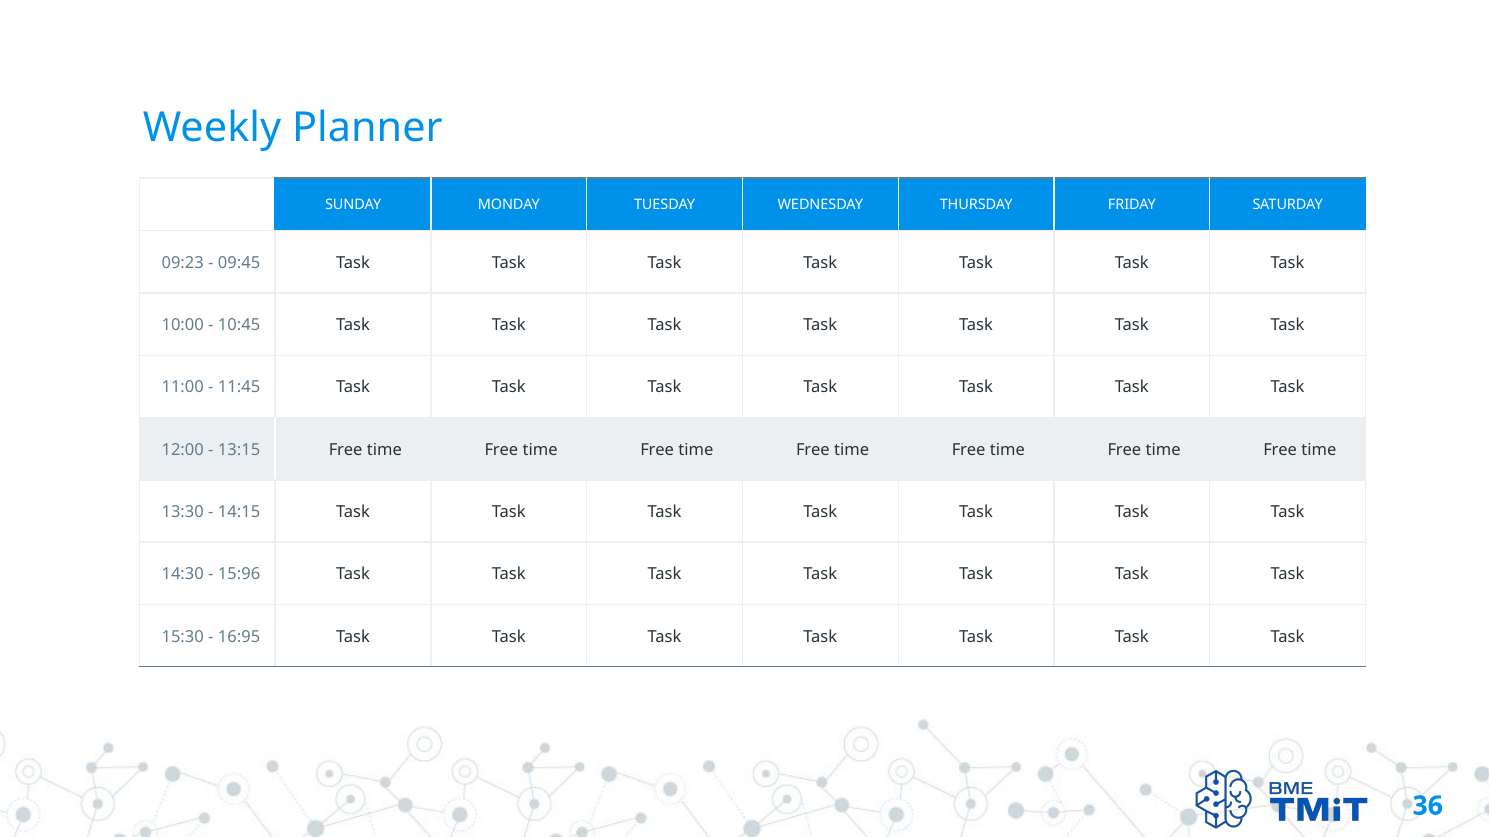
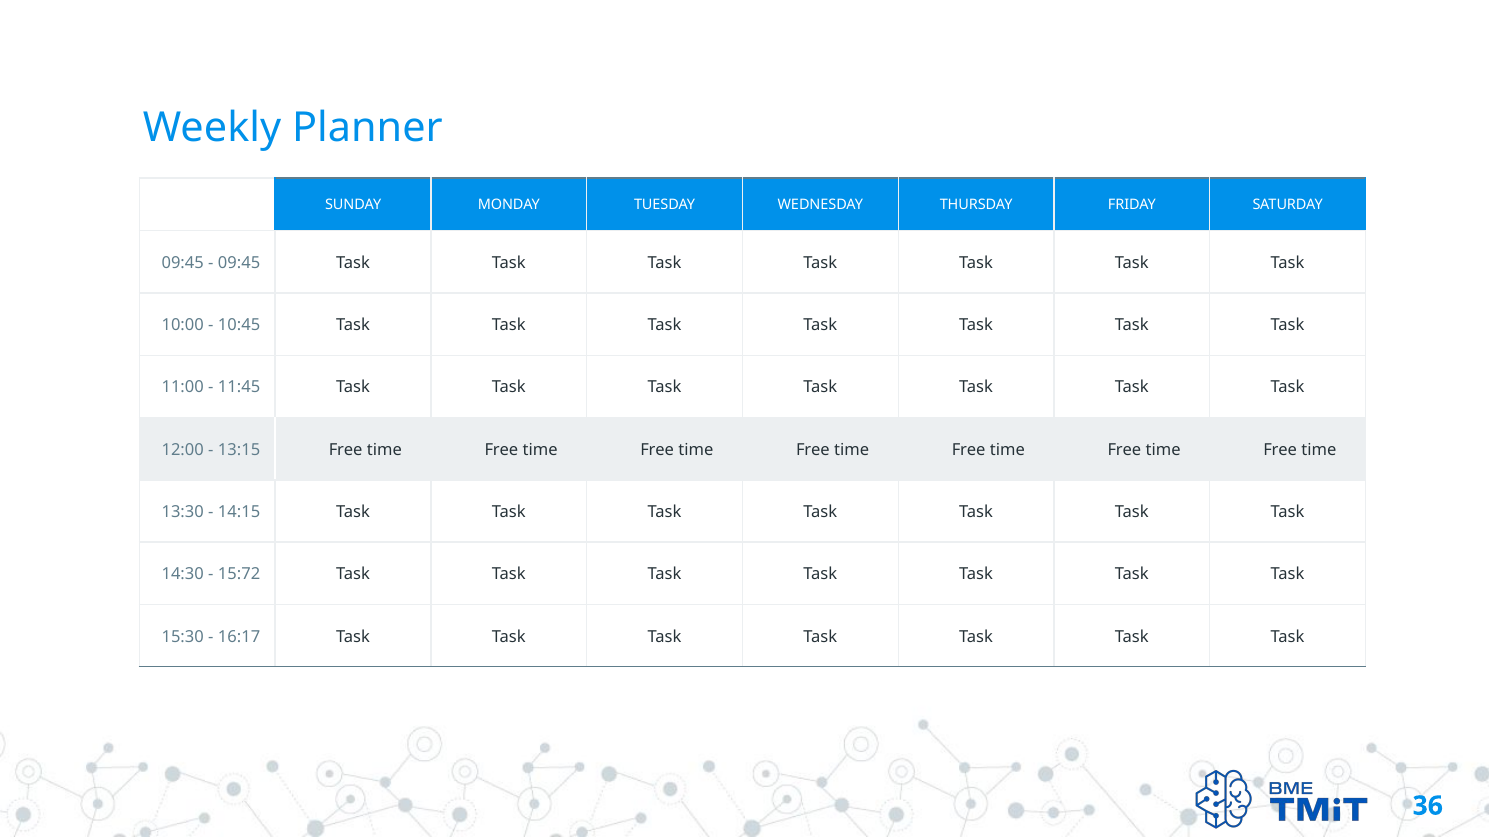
09:23: 09:23 -> 09:45 (183, 263)
15:96: 15:96 -> 15:72 (239, 575)
16:95: 16:95 -> 16:17 (239, 637)
